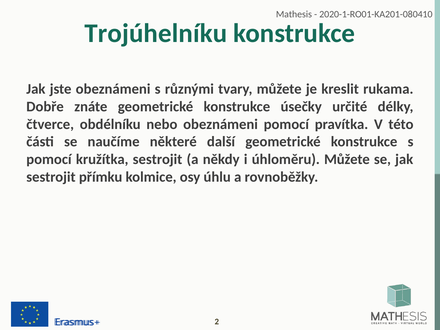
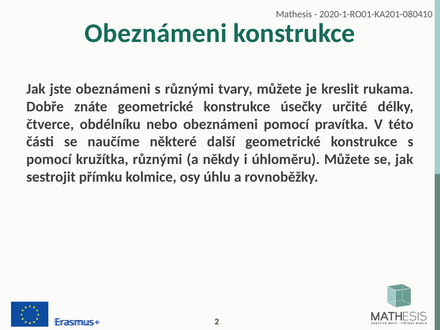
Trojúhelníku: Trojúhelníku -> Obeznámeni (156, 33)
kružítka sestrojit: sestrojit -> různými (157, 159)
